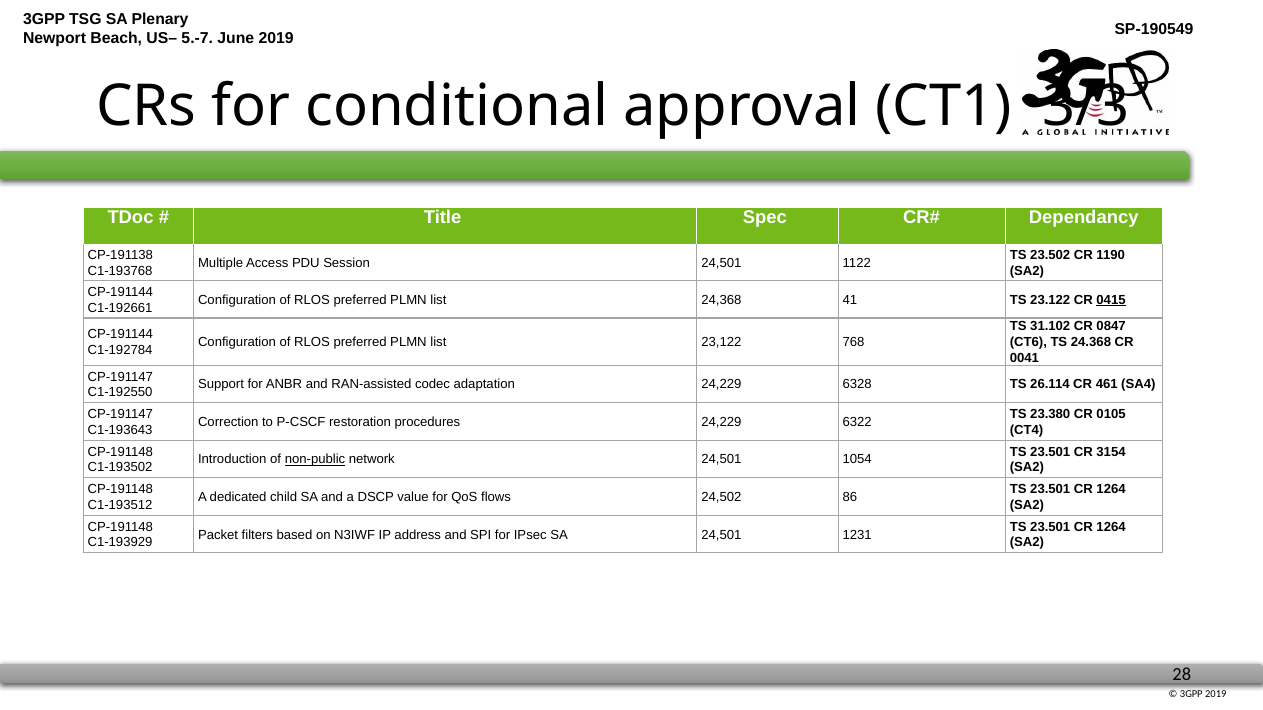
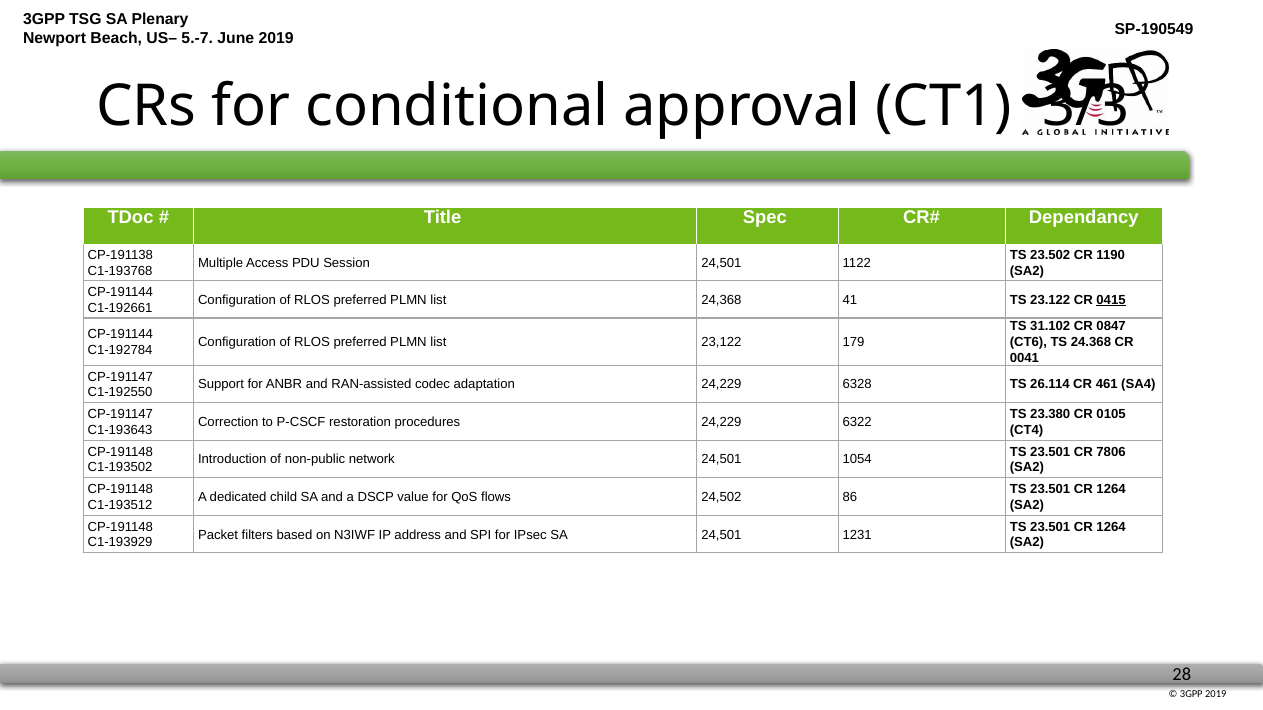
768: 768 -> 179 (854, 342)
3154: 3154 -> 7806 (1111, 452)
non-public underline: present -> none (315, 460)
